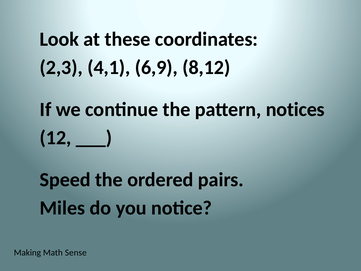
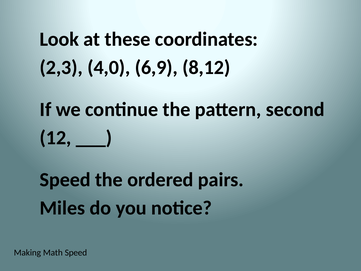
4,1: 4,1 -> 4,0 (109, 67)
notices: notices -> second (295, 109)
Math Sense: Sense -> Speed (76, 252)
